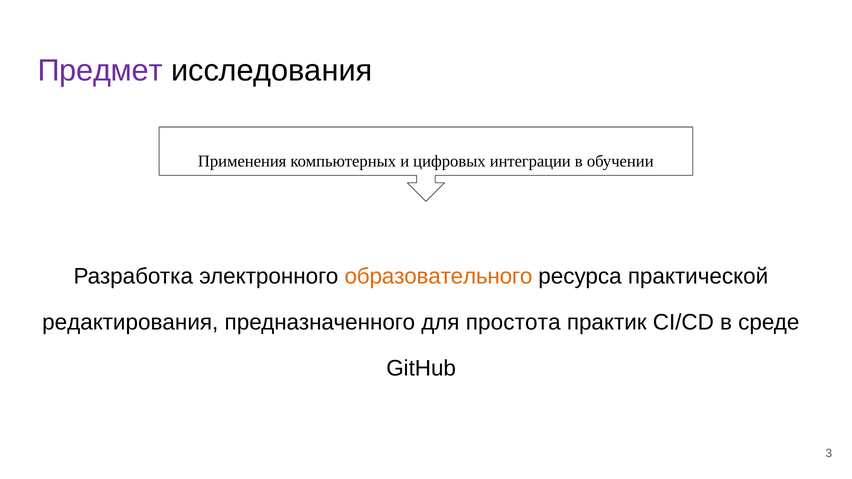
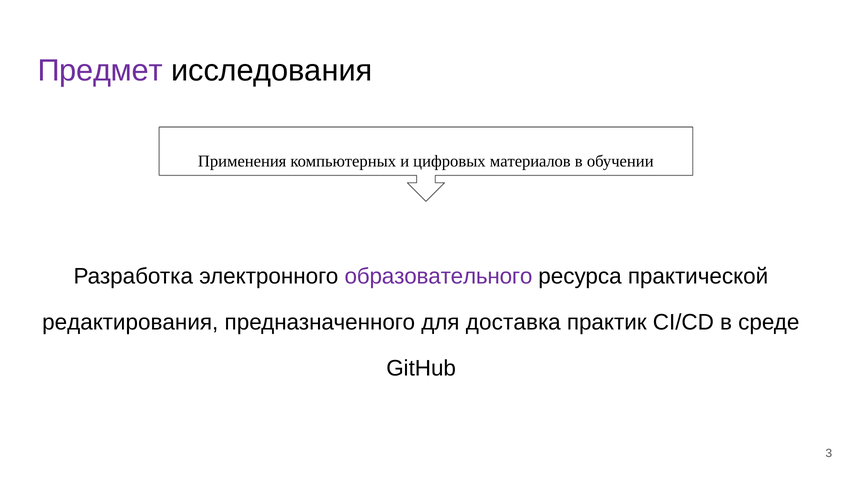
интеграции: интеграции -> материалов (530, 161)
образовательного colour: orange -> purple (439, 276)
простота: простота -> доставка (513, 323)
